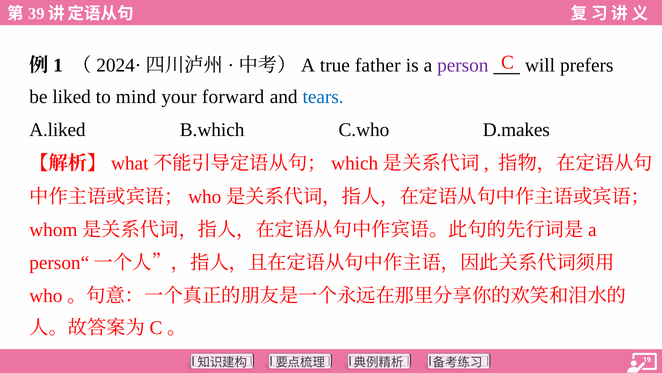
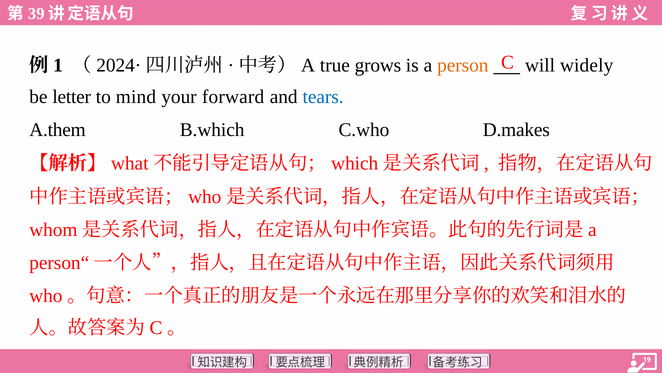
father: father -> grows (378, 65)
person colour: purple -> orange (463, 65)
prefers: prefers -> widely (587, 65)
liked: liked -> letter (72, 97)
A.liked: A.liked -> A.them (57, 129)
